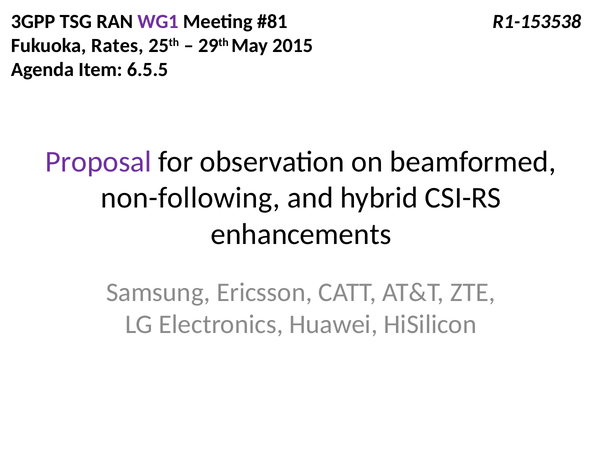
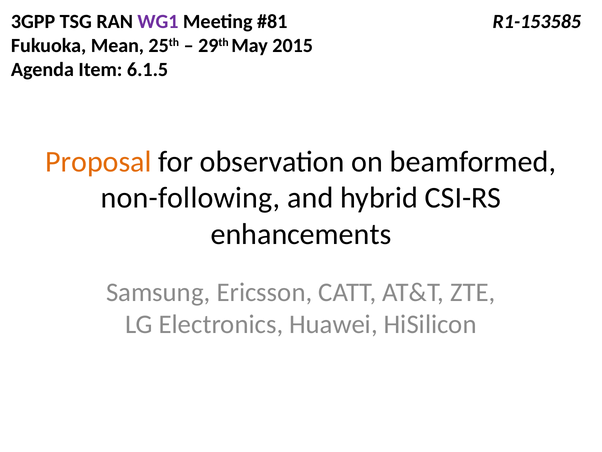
R1-153538: R1-153538 -> R1-153585 (537, 21)
Rates: Rates -> Mean (117, 45)
6.5.5: 6.5.5 -> 6.1.5 (148, 70)
Proposal colour: purple -> orange (98, 162)
